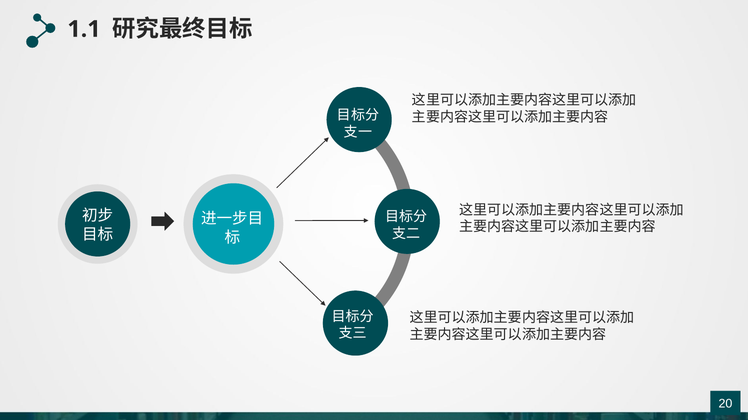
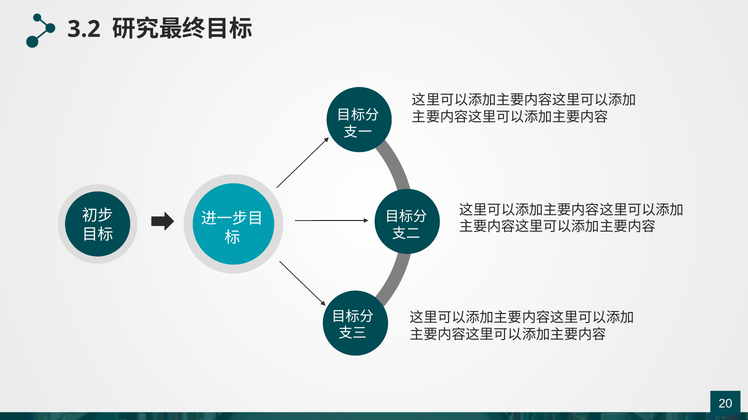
1.1: 1.1 -> 3.2 (84, 29)
